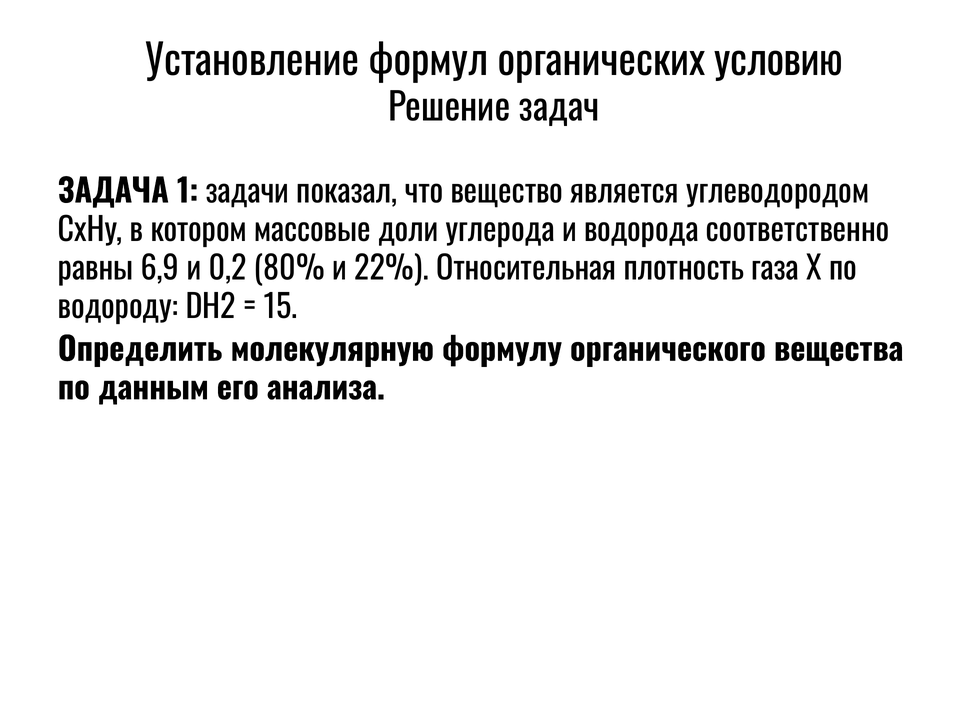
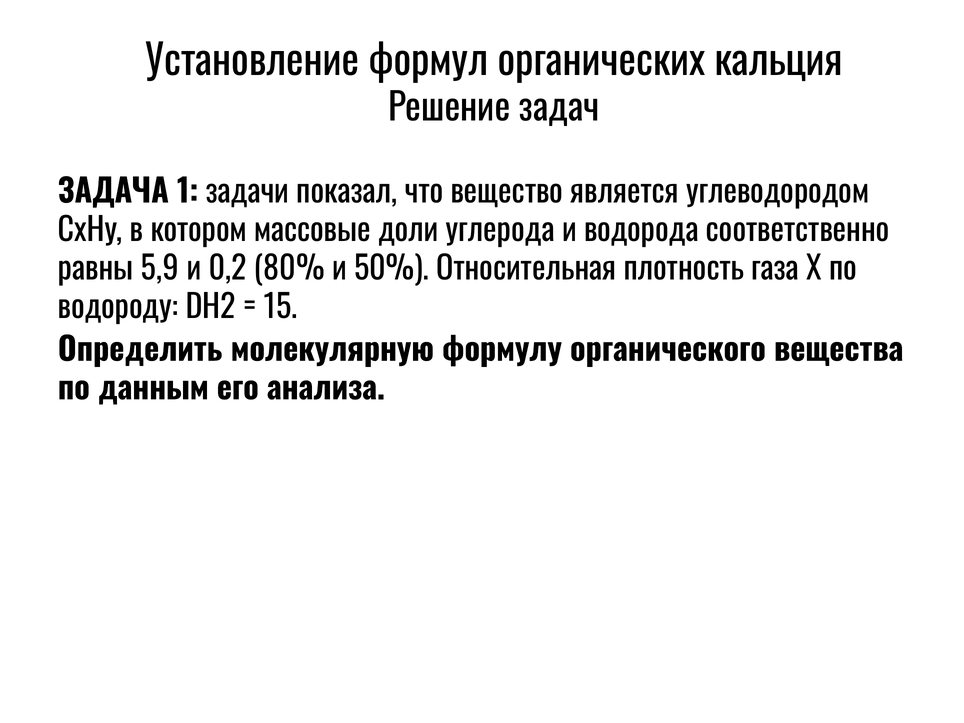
условию: условию -> кальция (779, 61)
6,9: 6,9 -> 5,9 (160, 269)
22%: 22% -> 50% (391, 269)
